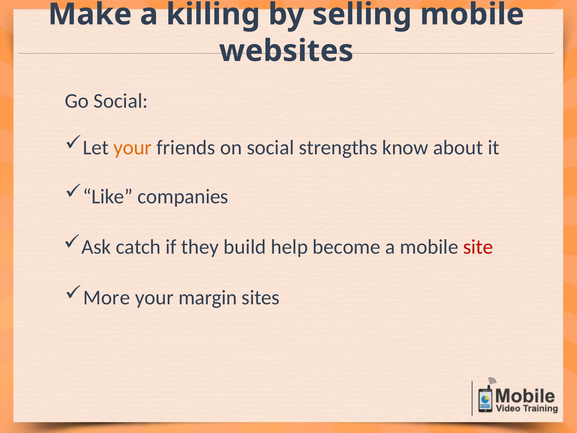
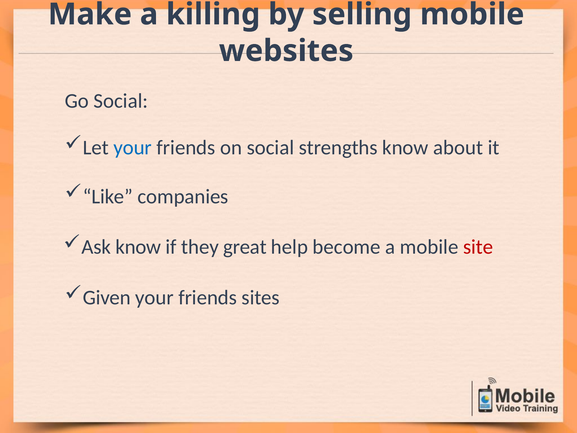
your colour: orange -> blue (133, 148)
Ask catch: catch -> know (138, 247)
build: build -> great (245, 247)
More: More -> Given (107, 298)
margin: margin -> friends (208, 298)
